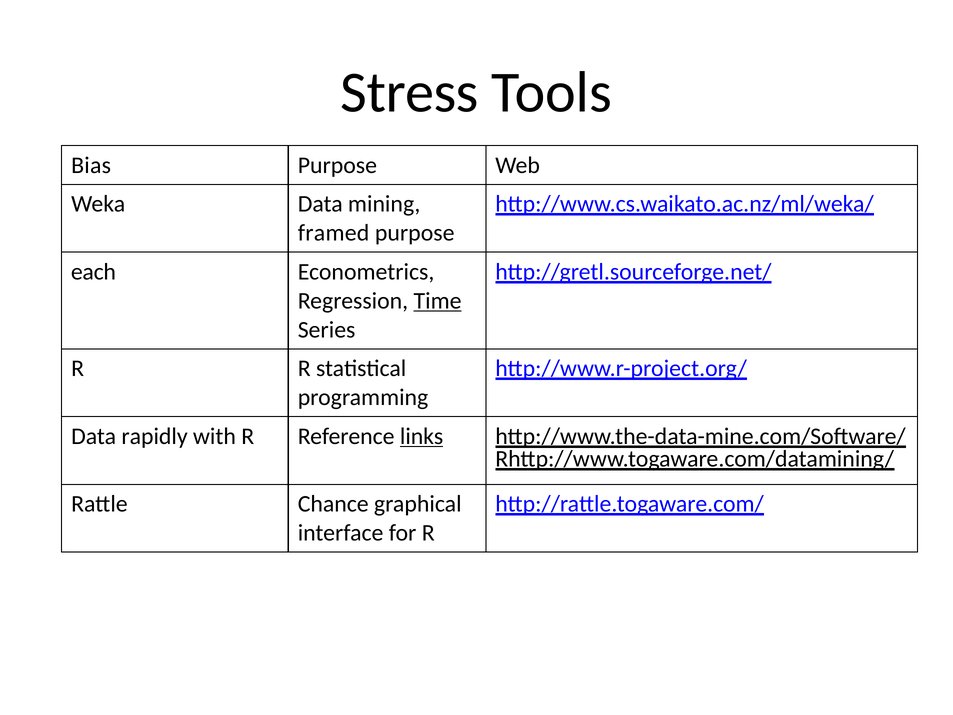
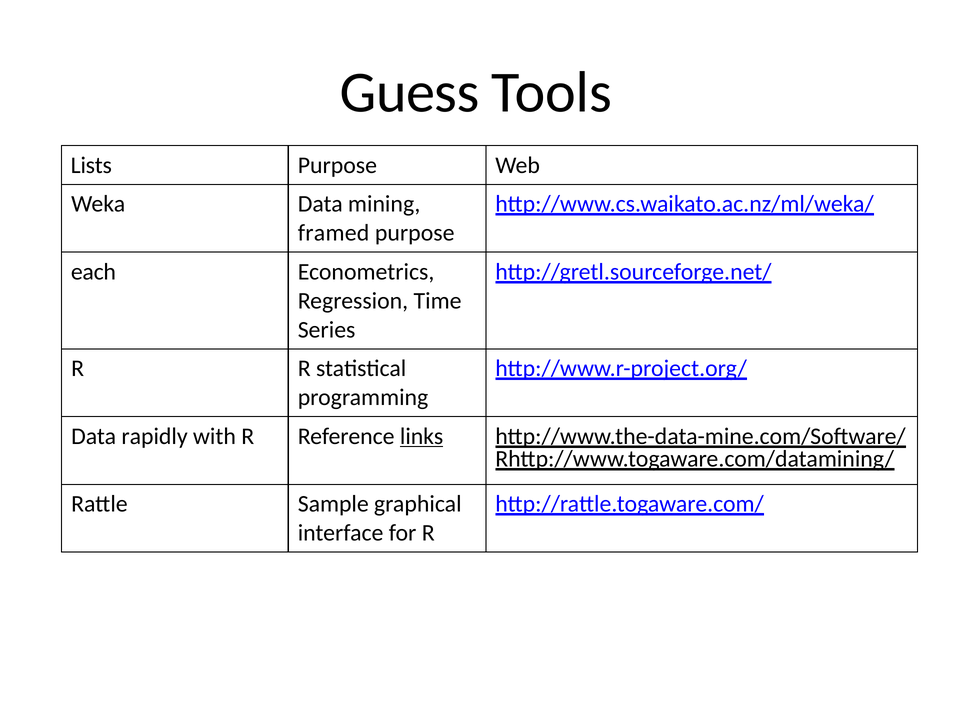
Stress: Stress -> Guess (410, 92)
Bias: Bias -> Lists (91, 165)
Time underline: present -> none (438, 301)
Chance: Chance -> Sample (333, 504)
